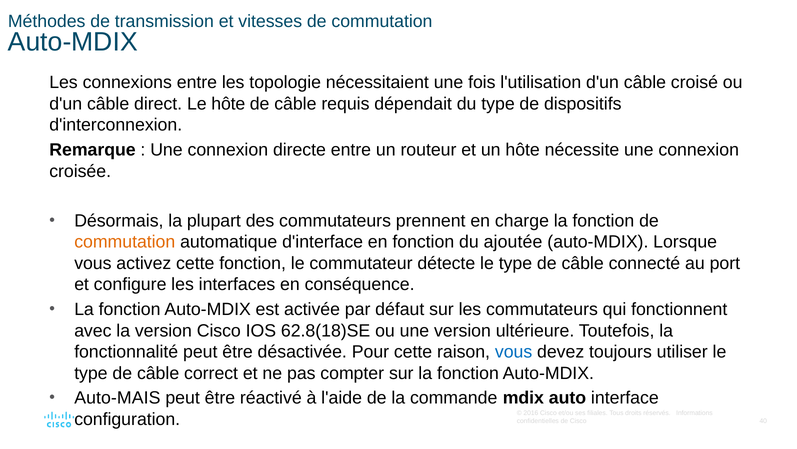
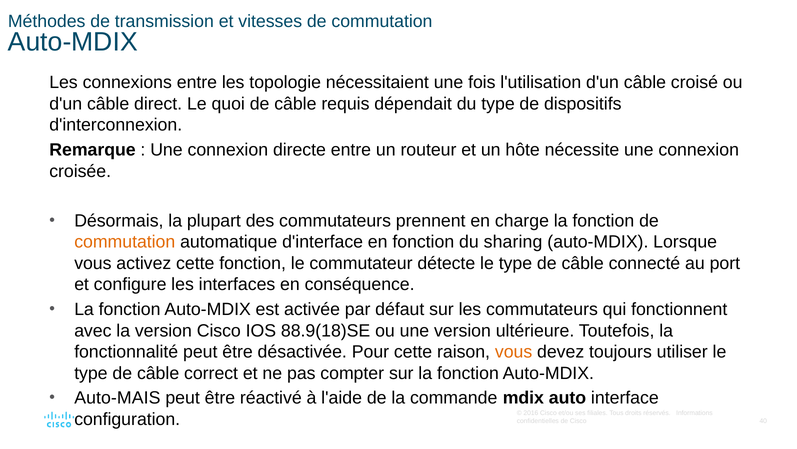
Le hôte: hôte -> quoi (228, 104)
ajoutée: ajoutée -> sharing (513, 242)
62.8(18)SE: 62.8(18)SE -> 88.9(18)SE (326, 330)
vous colour: blue -> orange (514, 351)
